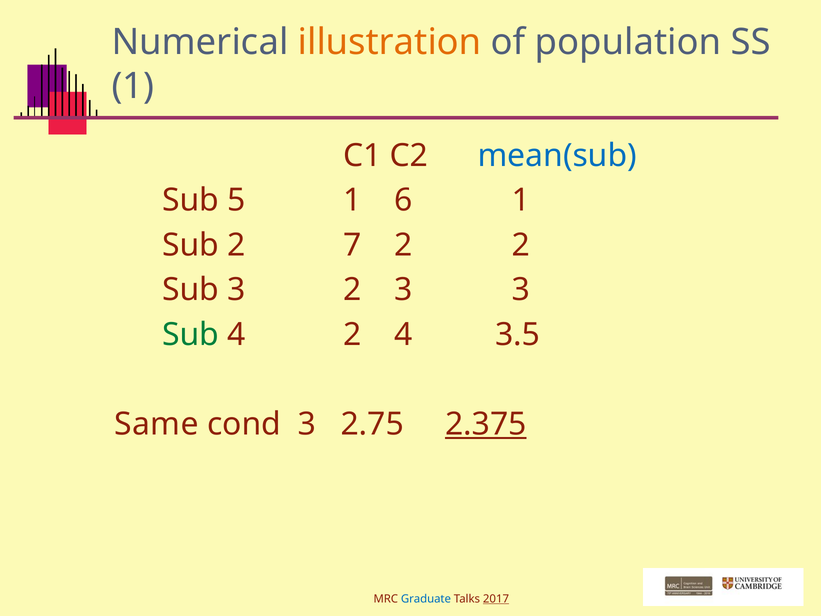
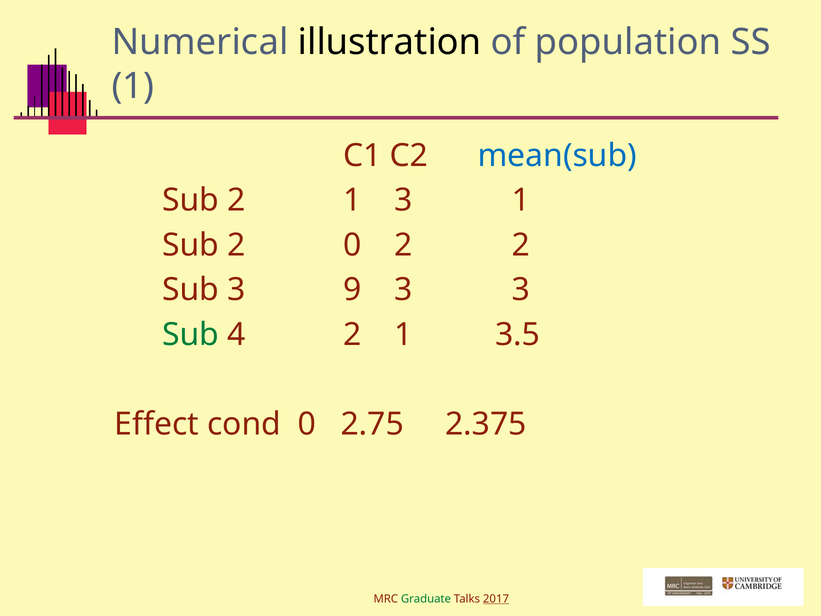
illustration colour: orange -> black (390, 42)
5: 5 -> 2 (236, 200)
1 6: 6 -> 3 (403, 200)
2 7: 7 -> 0 (352, 245)
3 2: 2 -> 9 (352, 290)
4 2 4: 4 -> 1 (403, 334)
Same: Same -> Effect (157, 424)
cond 3: 3 -> 0 (307, 424)
2.375 underline: present -> none (486, 424)
Graduate colour: blue -> green (426, 599)
